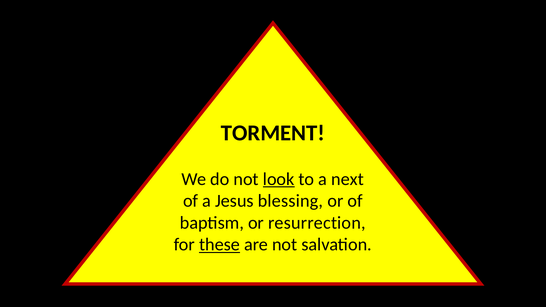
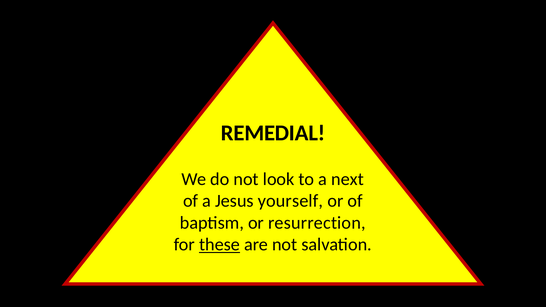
TORMENT: TORMENT -> REMEDIAL (273, 133)
look underline: present -> none (279, 179)
blessing: blessing -> yourself (291, 201)
